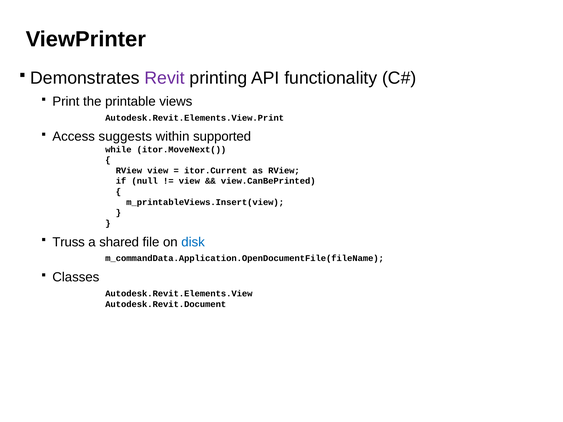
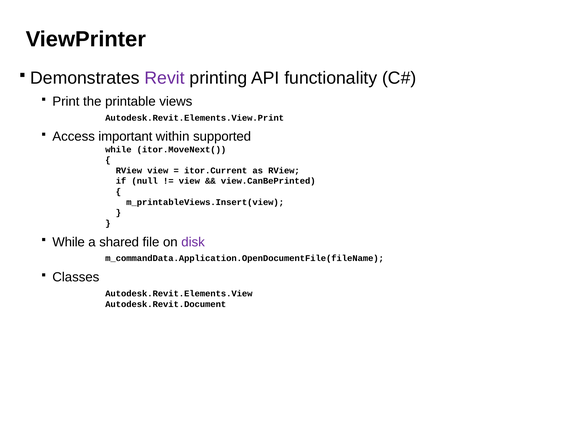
suggests: suggests -> important (125, 137)
Truss: Truss -> While (69, 242)
disk colour: blue -> purple (193, 242)
